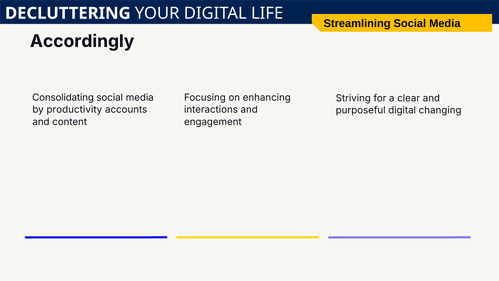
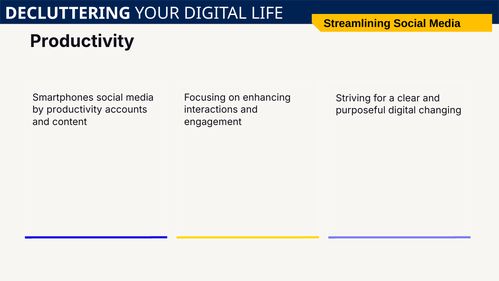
Accordingly: Accordingly -> Productivity (82, 41)
Consolidating: Consolidating -> Smartphones (63, 97)
